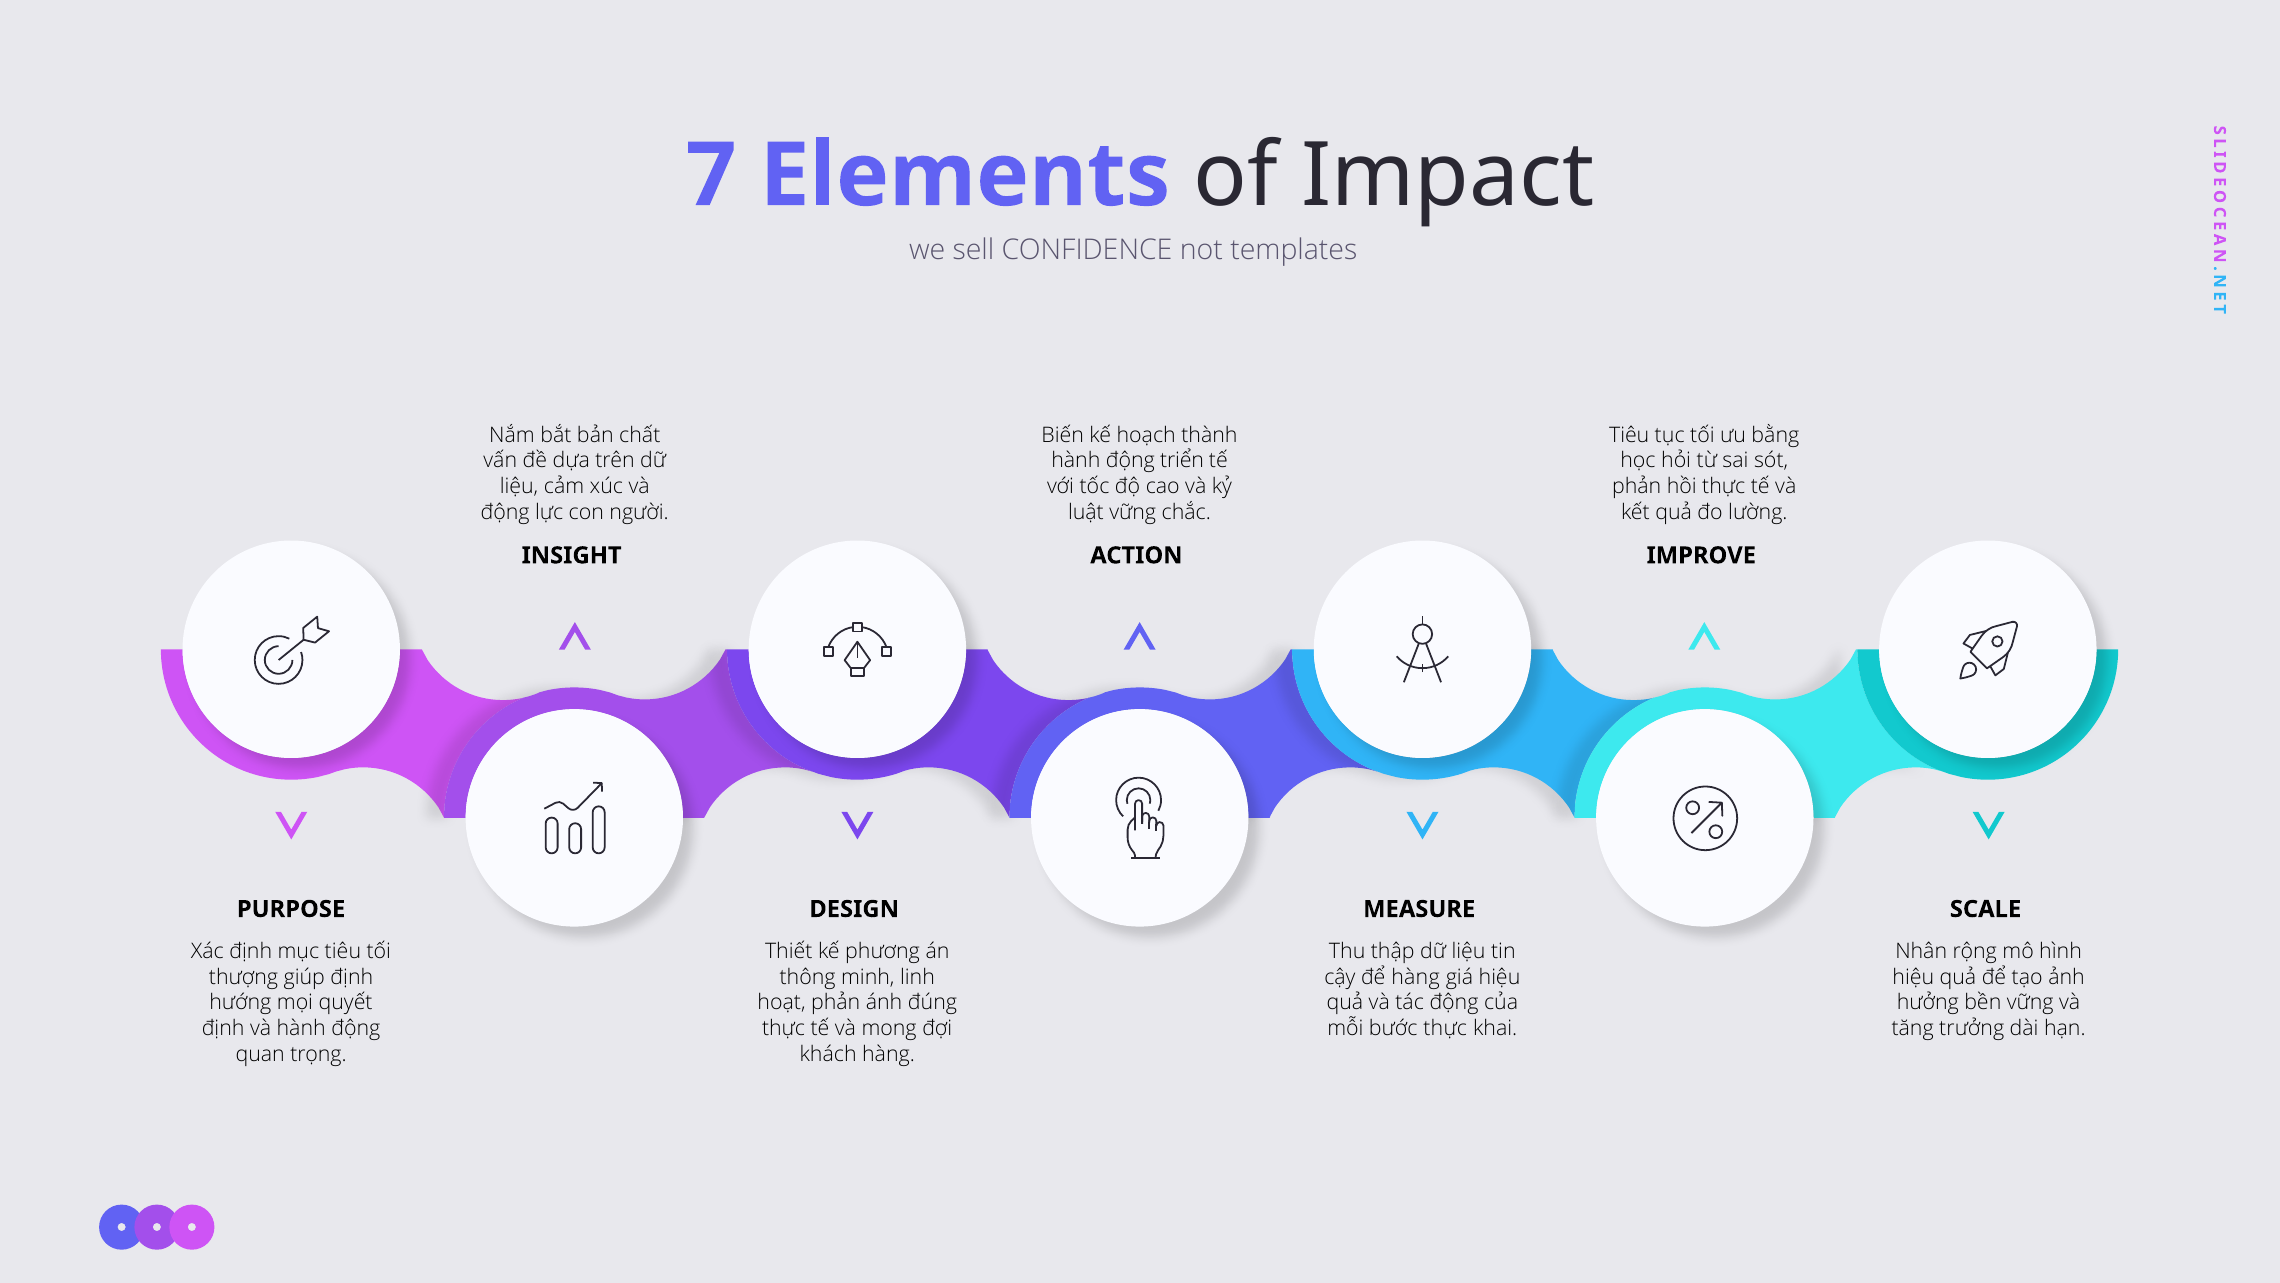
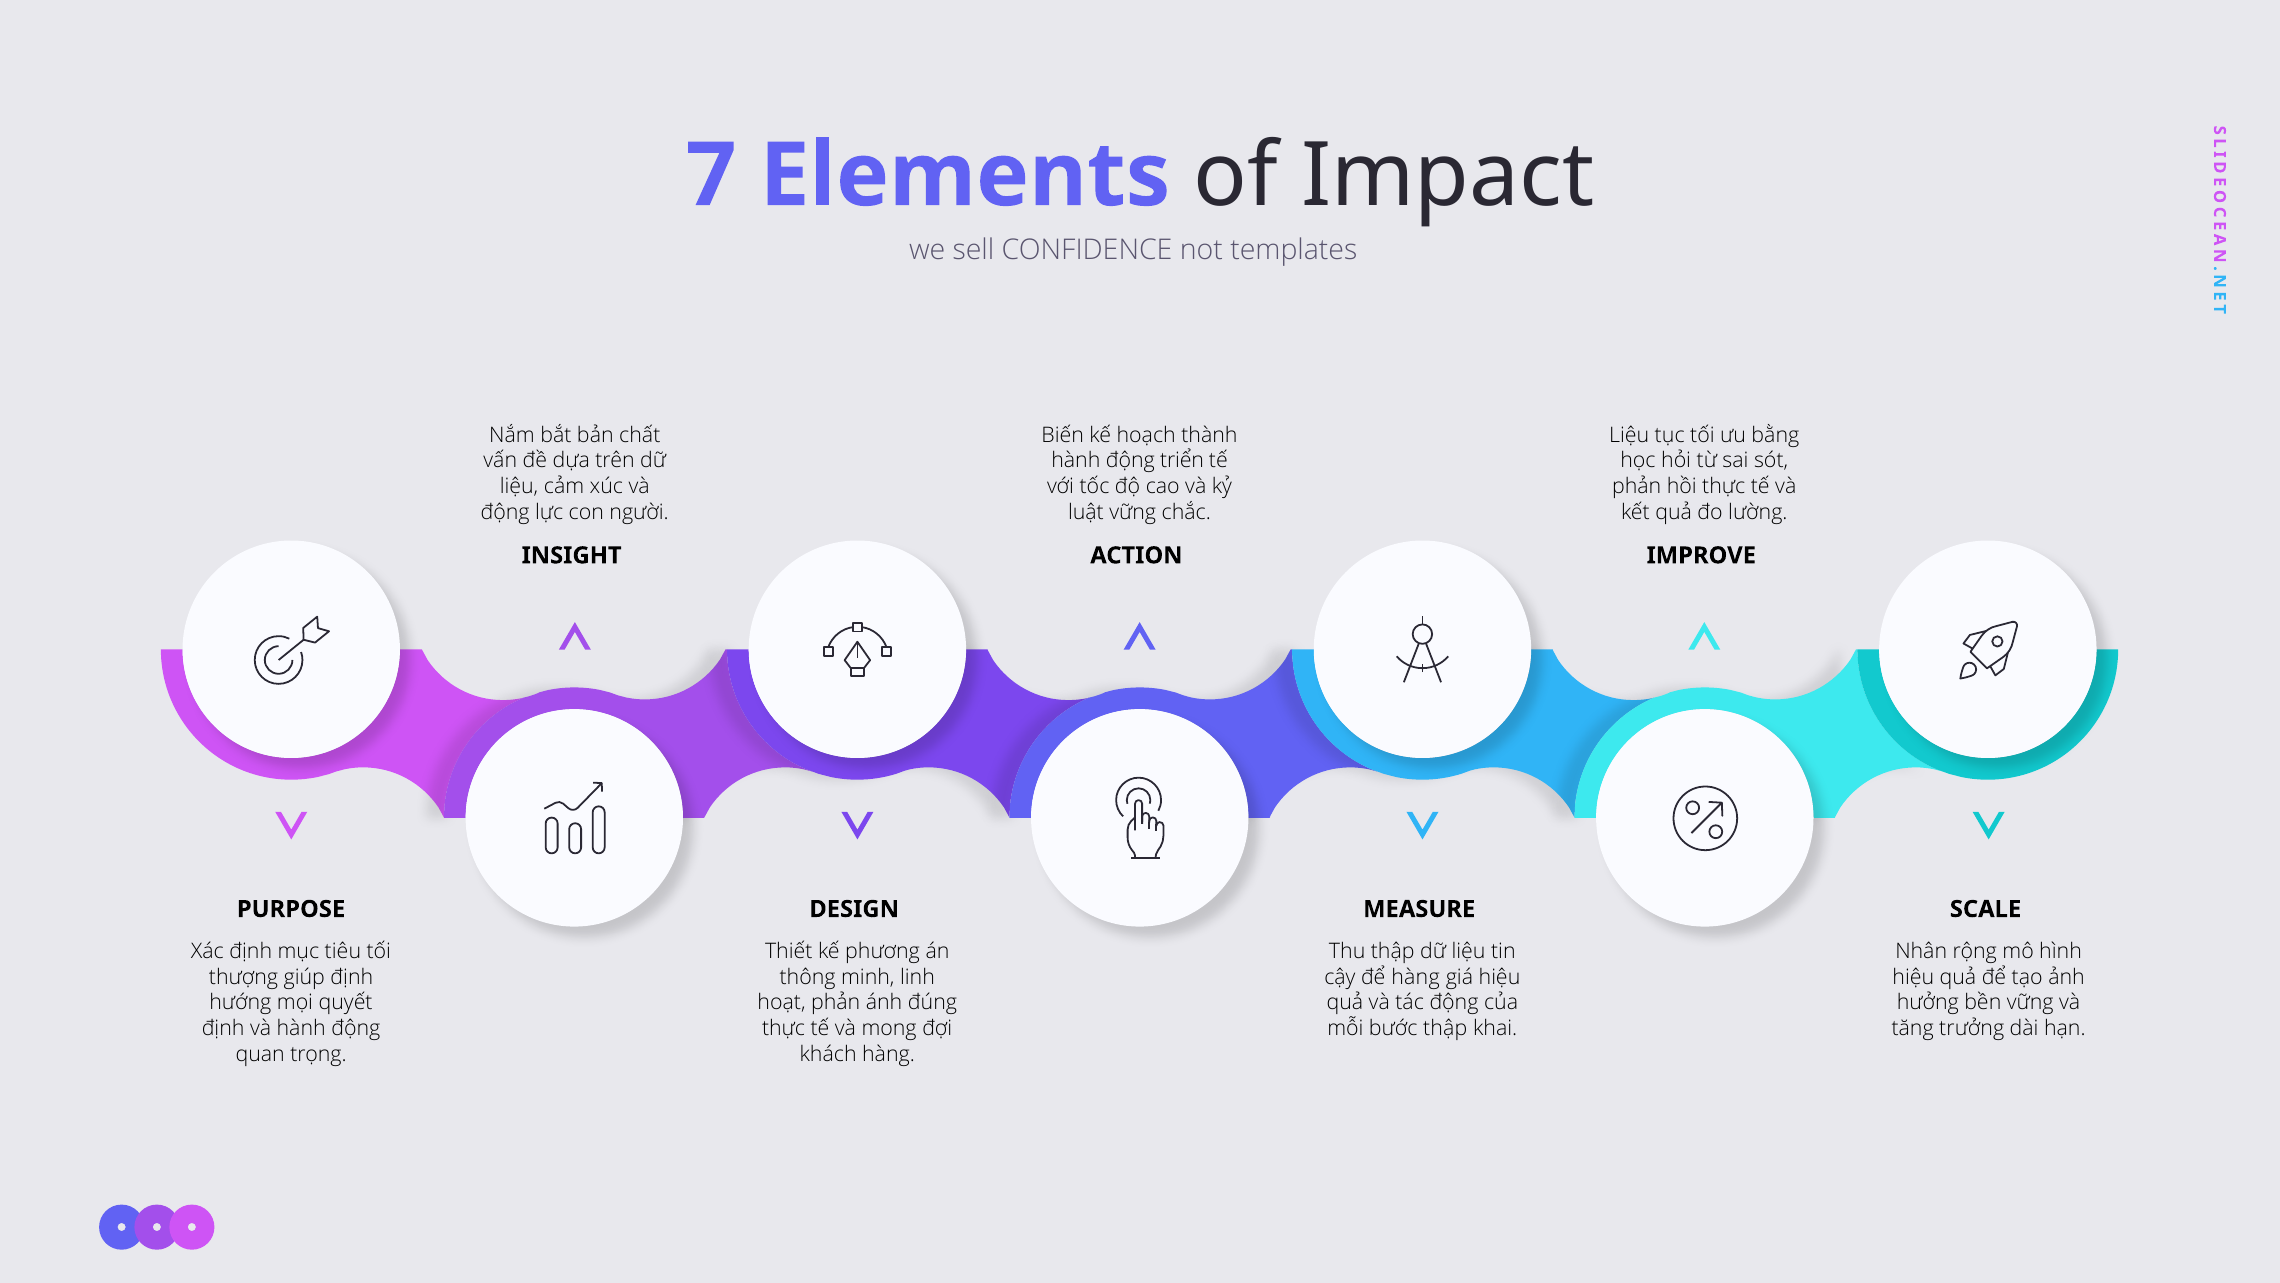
Tiêu: Tiêu -> Liệu (1629, 435)
bước thực: thực -> thập (1445, 1028)
